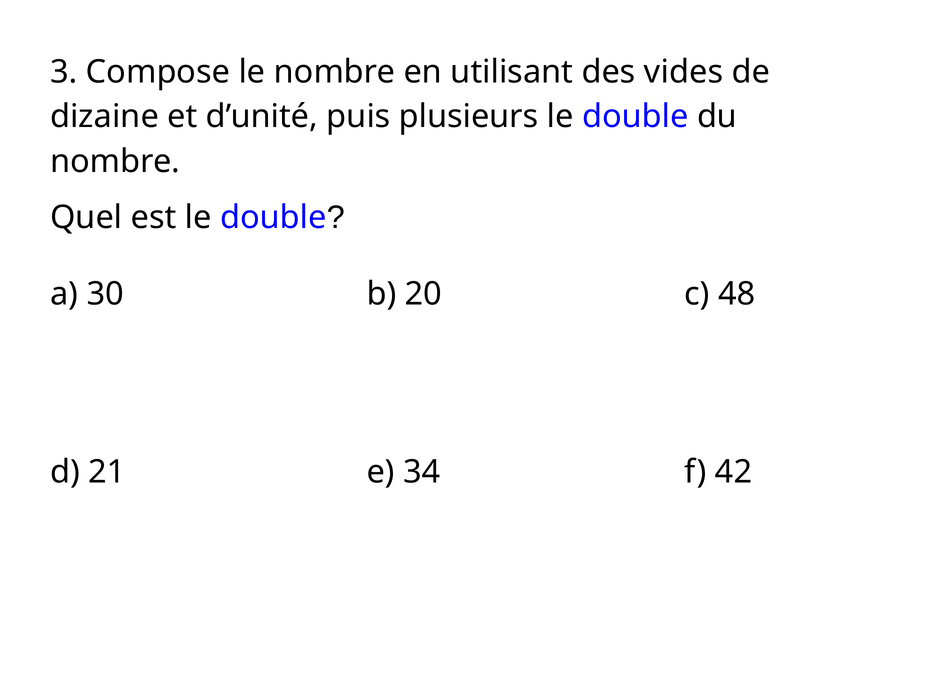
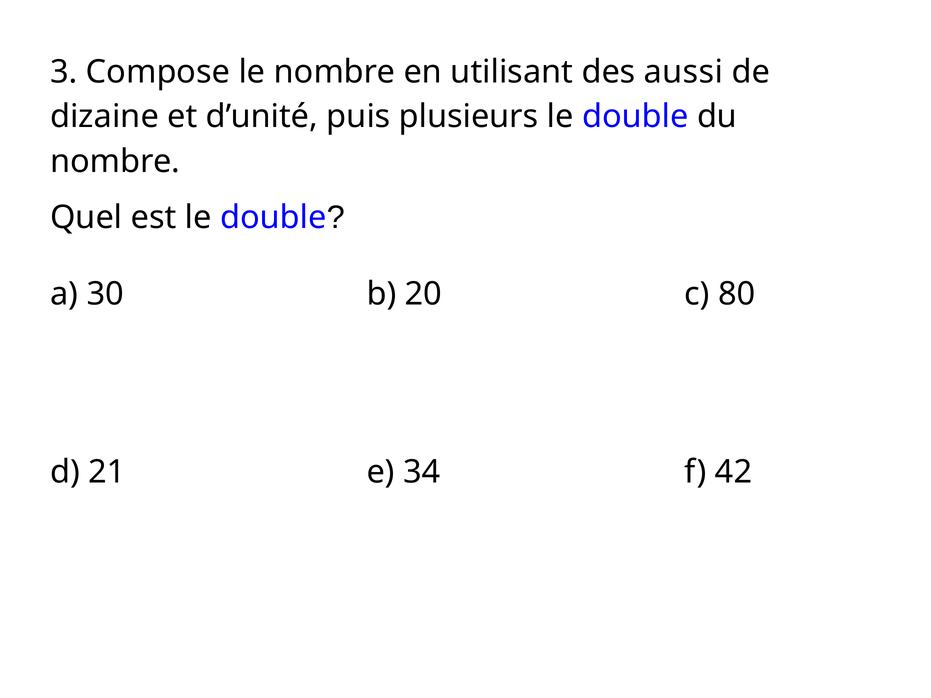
vides: vides -> aussi (683, 72)
48: 48 -> 80 (737, 294)
